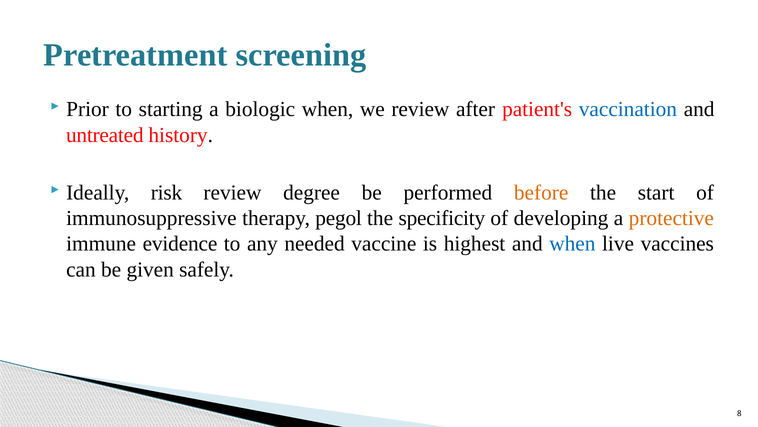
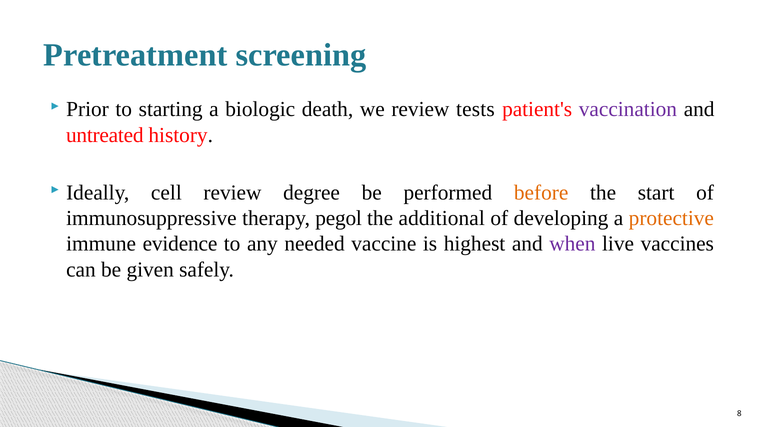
biologic when: when -> death (328, 109)
after: after -> tests (475, 109)
vaccination colour: blue -> purple (628, 109)
risk: risk -> cell (166, 192)
specificity: specificity -> additional (442, 218)
when colour: blue -> purple (572, 244)
